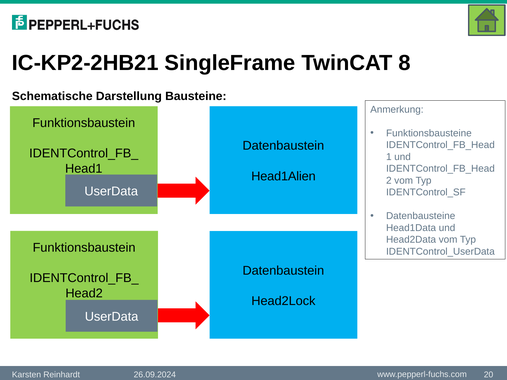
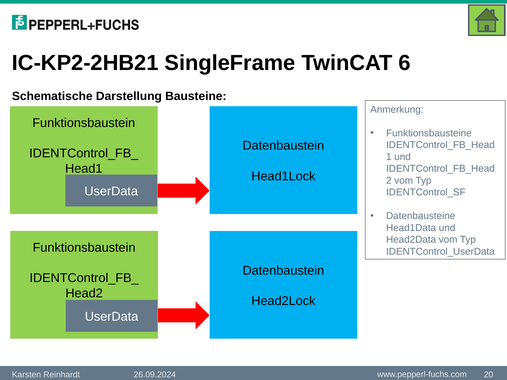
8: 8 -> 6 (405, 63)
Head1Alien: Head1Alien -> Head1Lock (283, 176)
